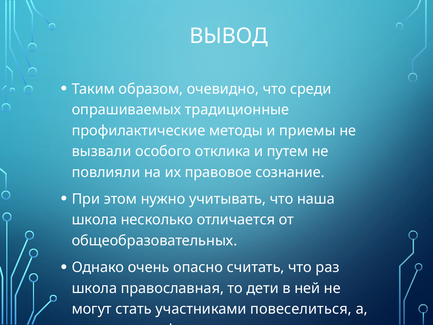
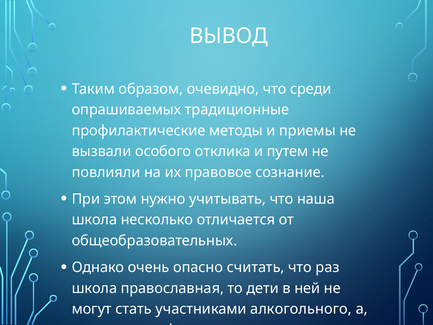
повеселиться: повеселиться -> алкогольного (301, 309)
